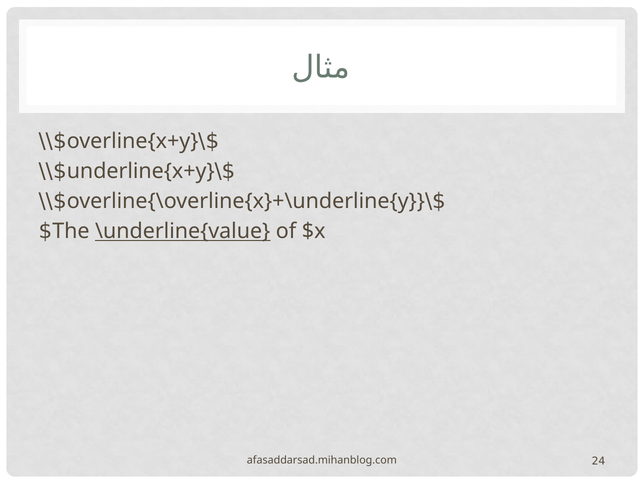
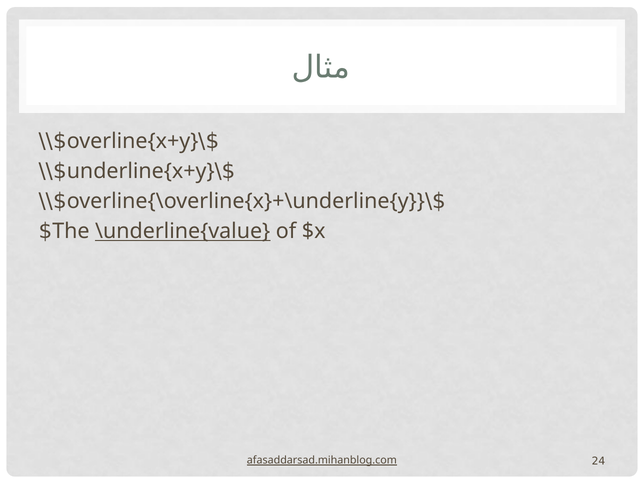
afasaddarsad.mihanblog.com underline: none -> present (322, 460)
